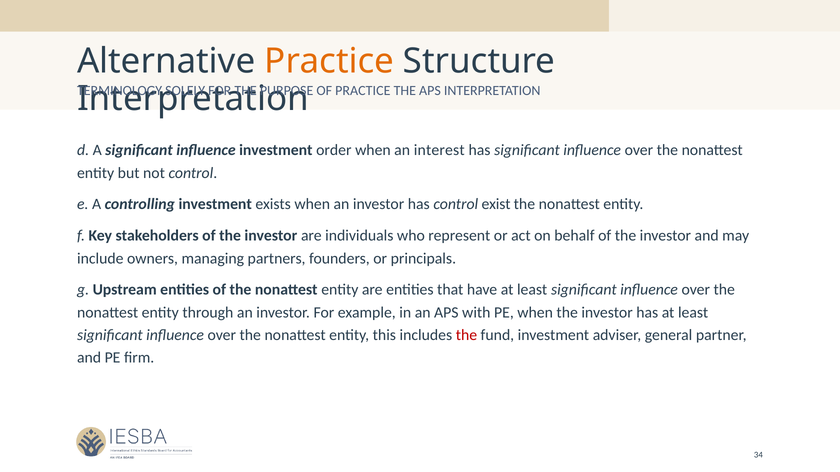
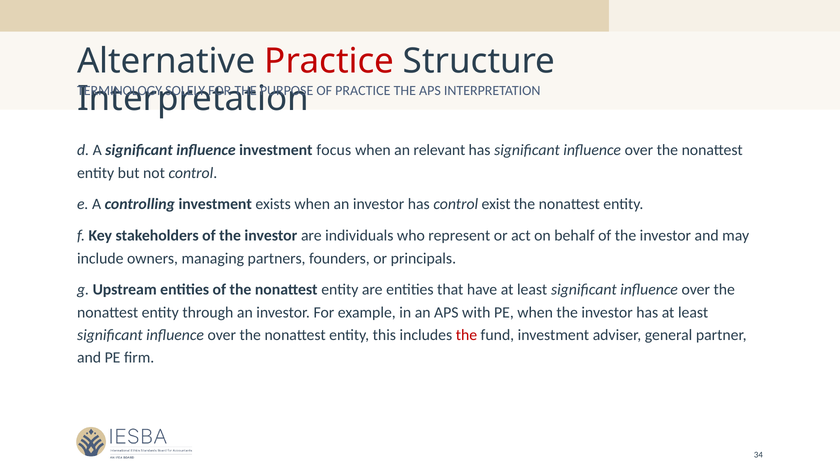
Practice colour: orange -> red (329, 61)
order: order -> focus (334, 150)
interest: interest -> relevant (439, 150)
